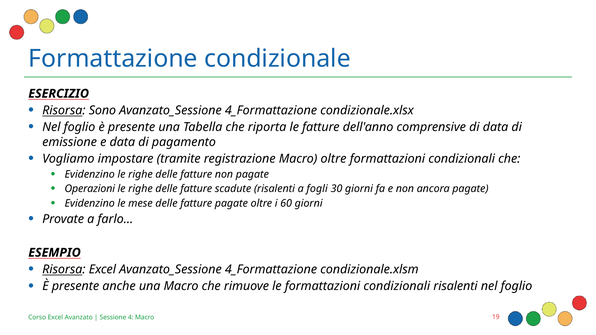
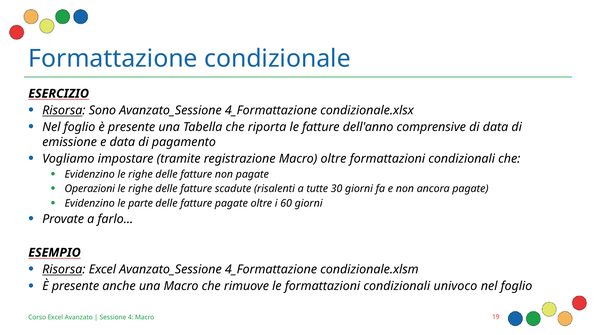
fogli: fogli -> tutte (317, 189)
mese: mese -> parte (141, 203)
condizionali risalenti: risalenti -> univoco (455, 286)
